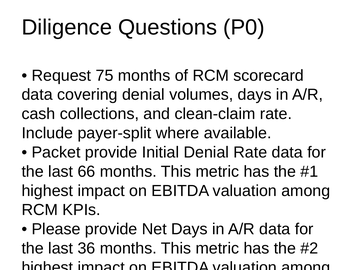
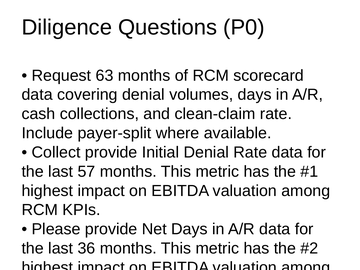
75: 75 -> 63 (105, 75)
Packet: Packet -> Collect (56, 152)
66: 66 -> 57 (86, 172)
